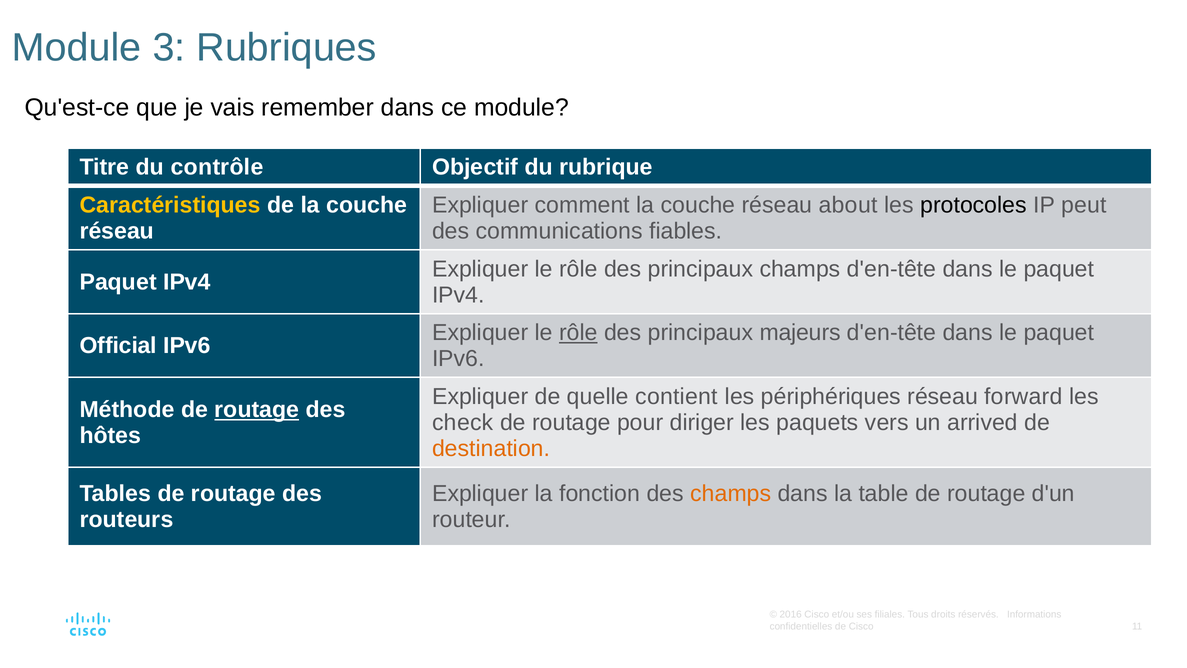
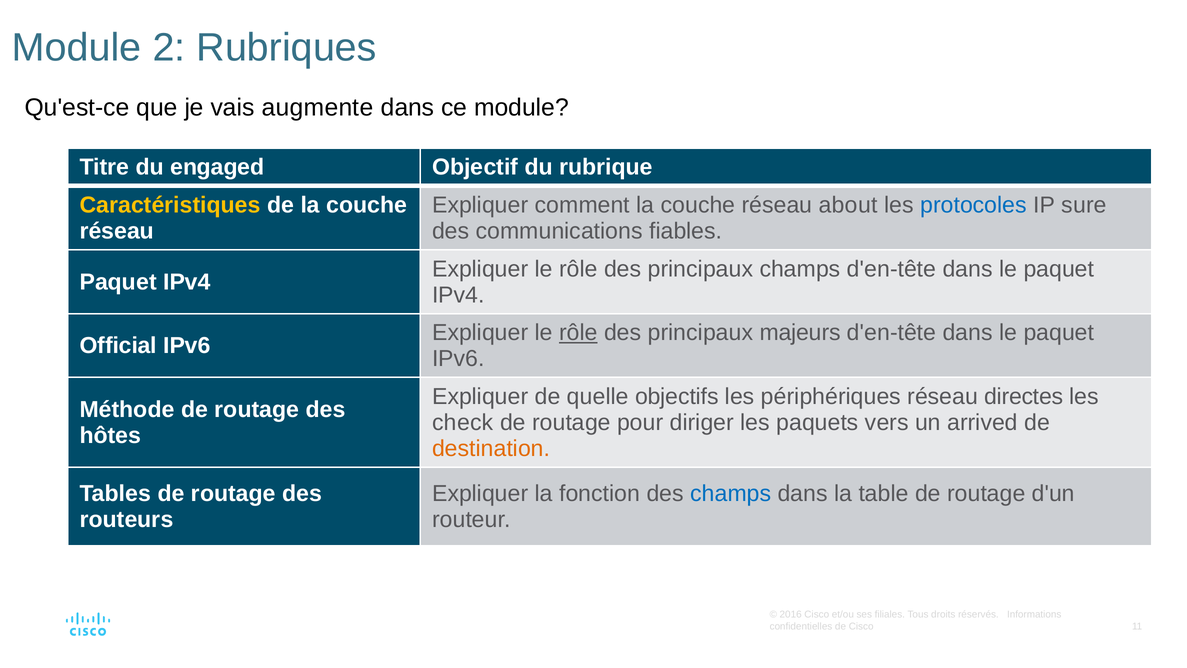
3: 3 -> 2 (169, 48)
remember: remember -> augmente (318, 107)
contrôle: contrôle -> engaged (217, 167)
protocoles colour: black -> blue (974, 205)
peut: peut -> sure (1084, 205)
contient: contient -> objectifs (677, 397)
forward: forward -> directes (1024, 397)
routage underline: present -> none (257, 410)
champs colour: orange -> blue (731, 494)
